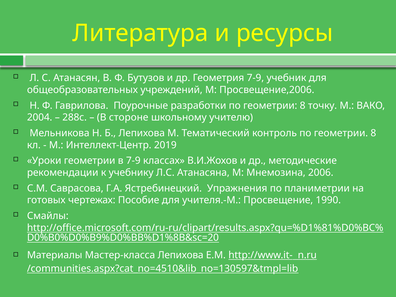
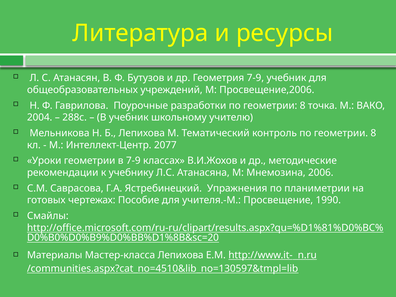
точку: точку -> точка (323, 105)
В стороне: стороне -> учебник (129, 117)
2019: 2019 -> 2077 (165, 145)
